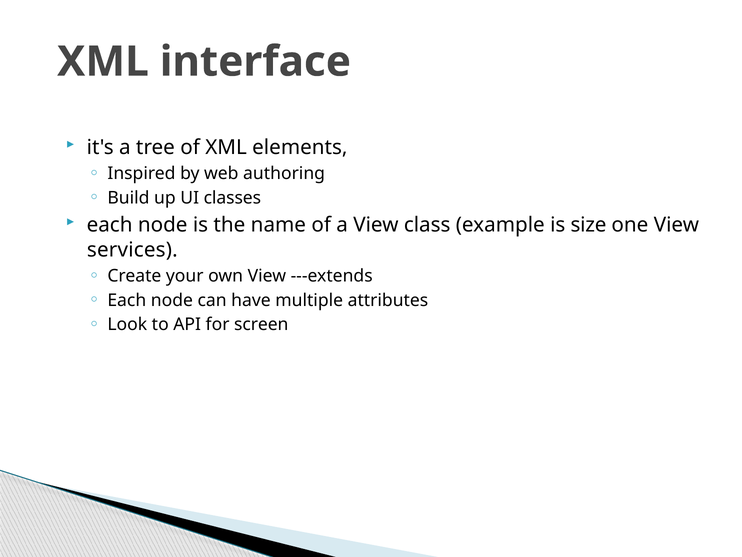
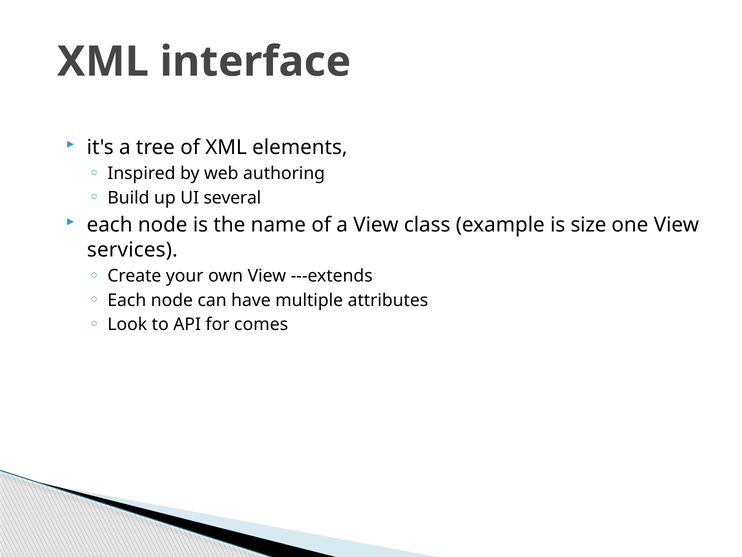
classes: classes -> several (232, 198)
screen: screen -> comes (261, 324)
